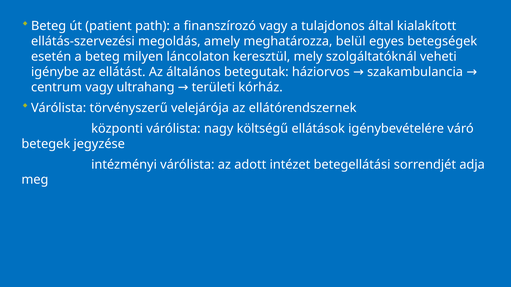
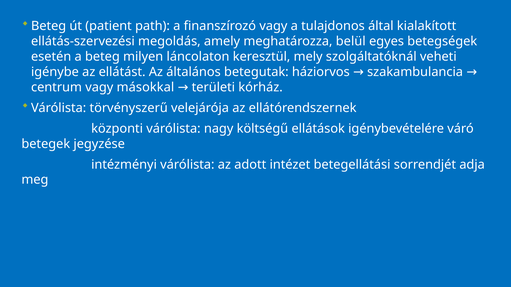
ultrahang: ultrahang -> másokkal (145, 87)
